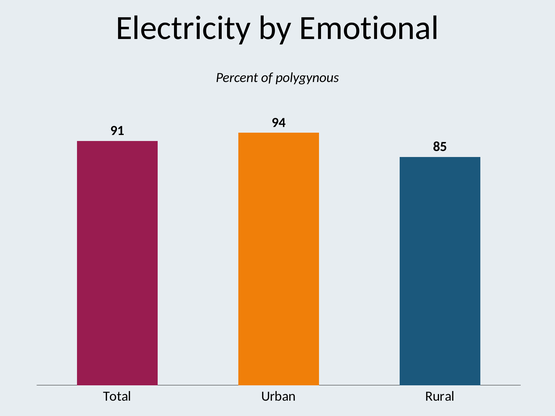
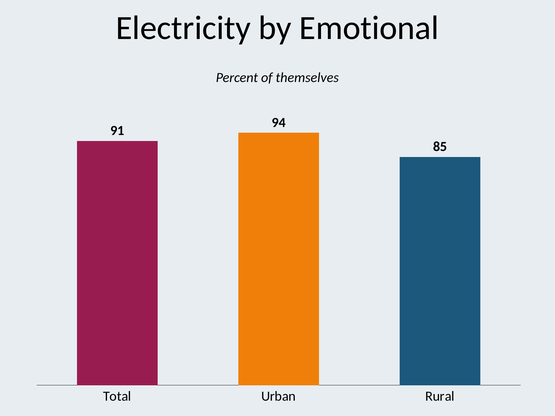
polygynous: polygynous -> themselves (307, 78)
